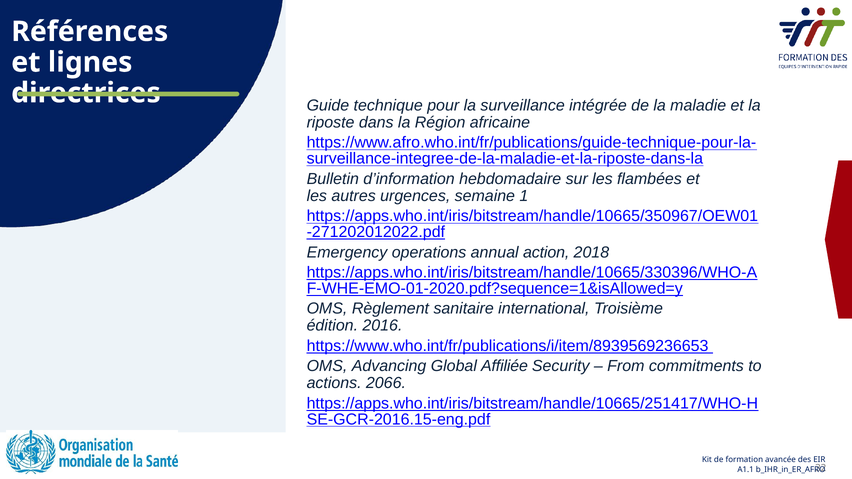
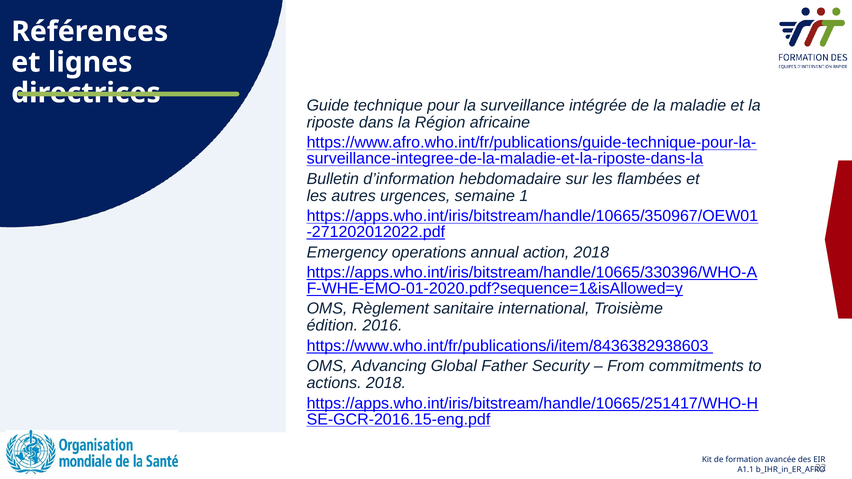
https://www.who.int/fr/publications/i/item/8939569236653: https://www.who.int/fr/publications/i/item/8939569236653 -> https://www.who.int/fr/publications/i/item/8436382938603 (508, 346)
Affiliée: Affiliée -> Father (504, 366)
actions 2066: 2066 -> 2018 (386, 383)
